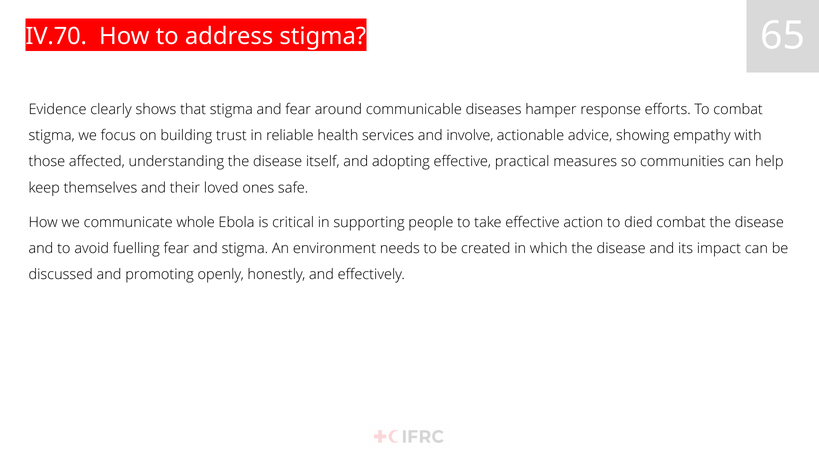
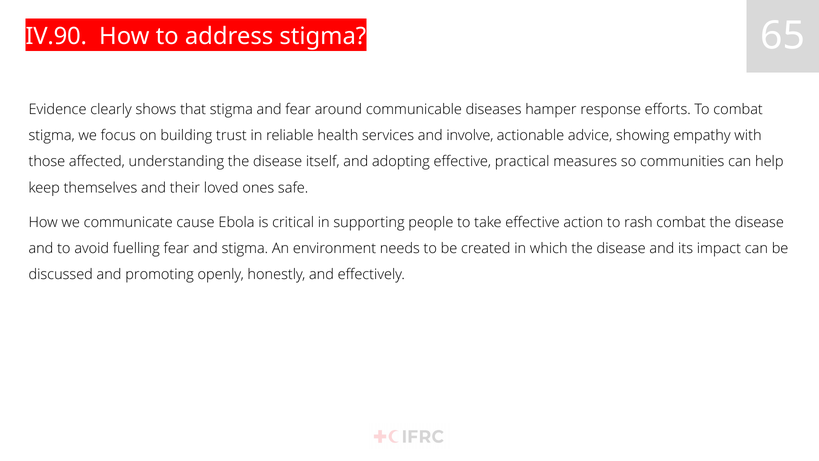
IV.70: IV.70 -> IV.90 (56, 36)
whole: whole -> cause (195, 222)
died: died -> rash (638, 222)
